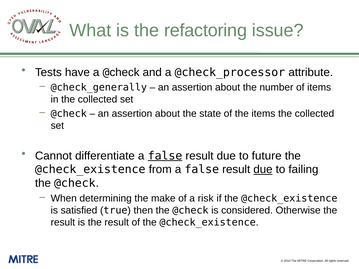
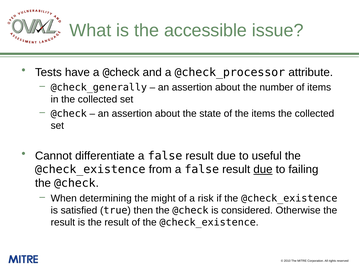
refactoring: refactoring -> accessible (205, 31)
false underline: present -> none (165, 156)
future: future -> useful (267, 156)
make: make -> might (163, 199)
